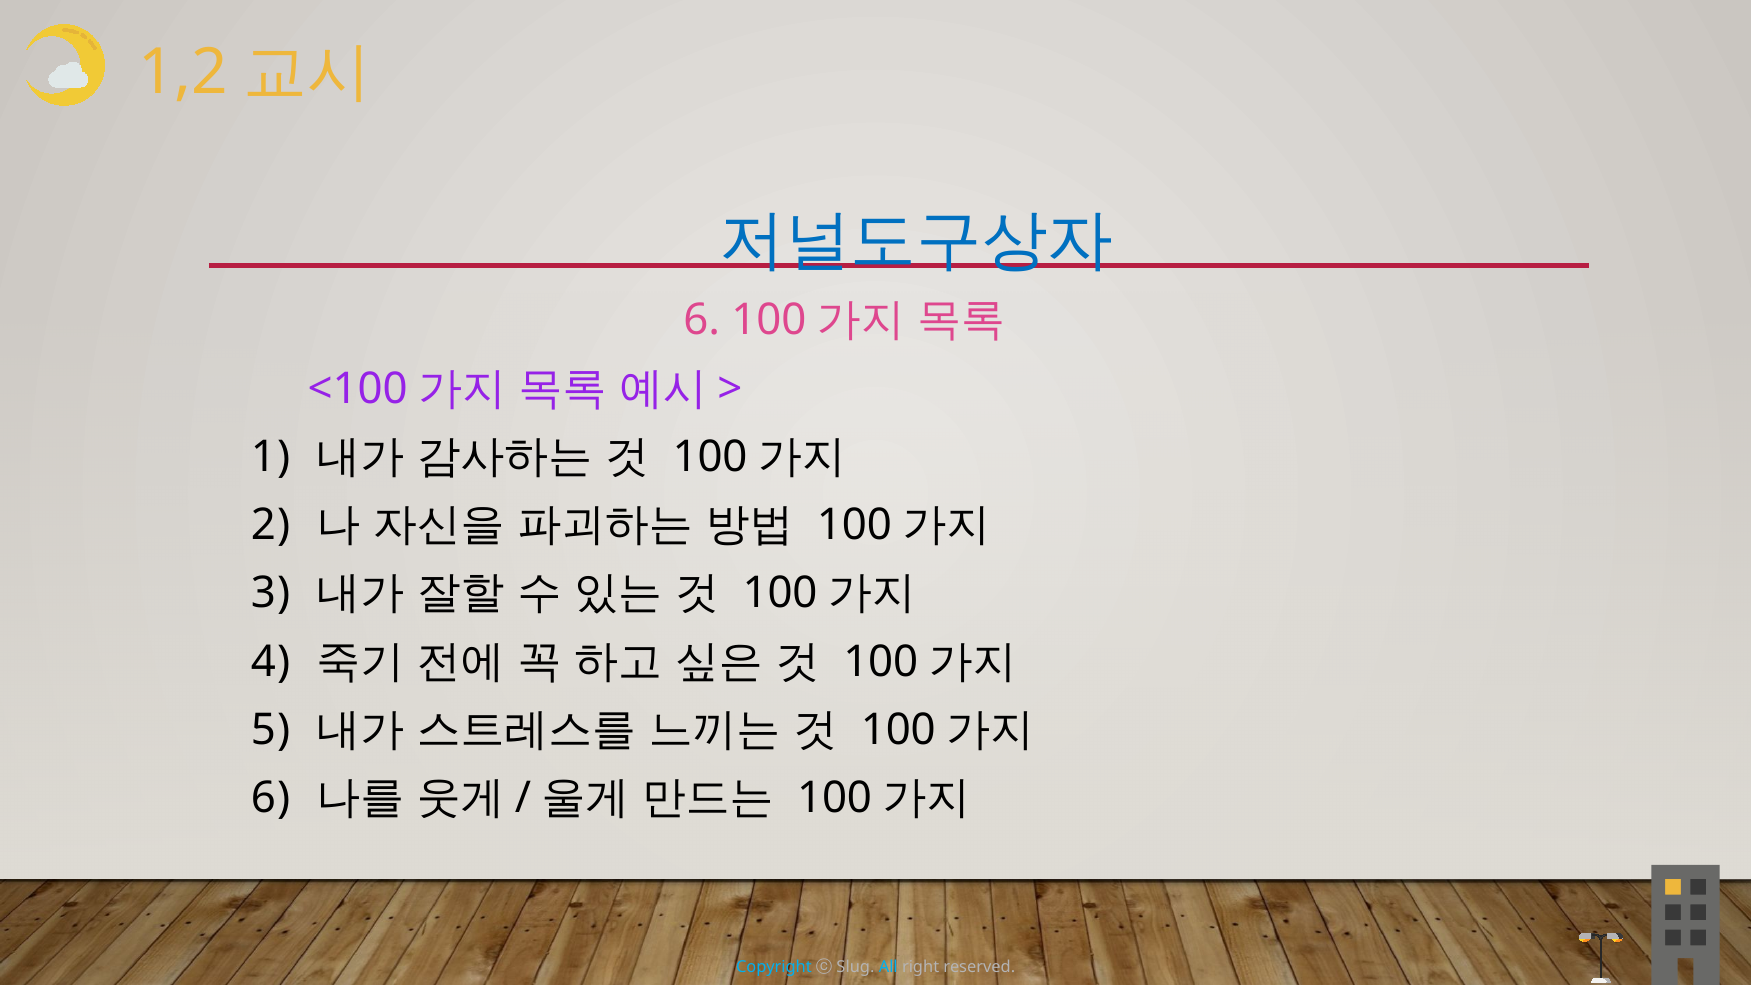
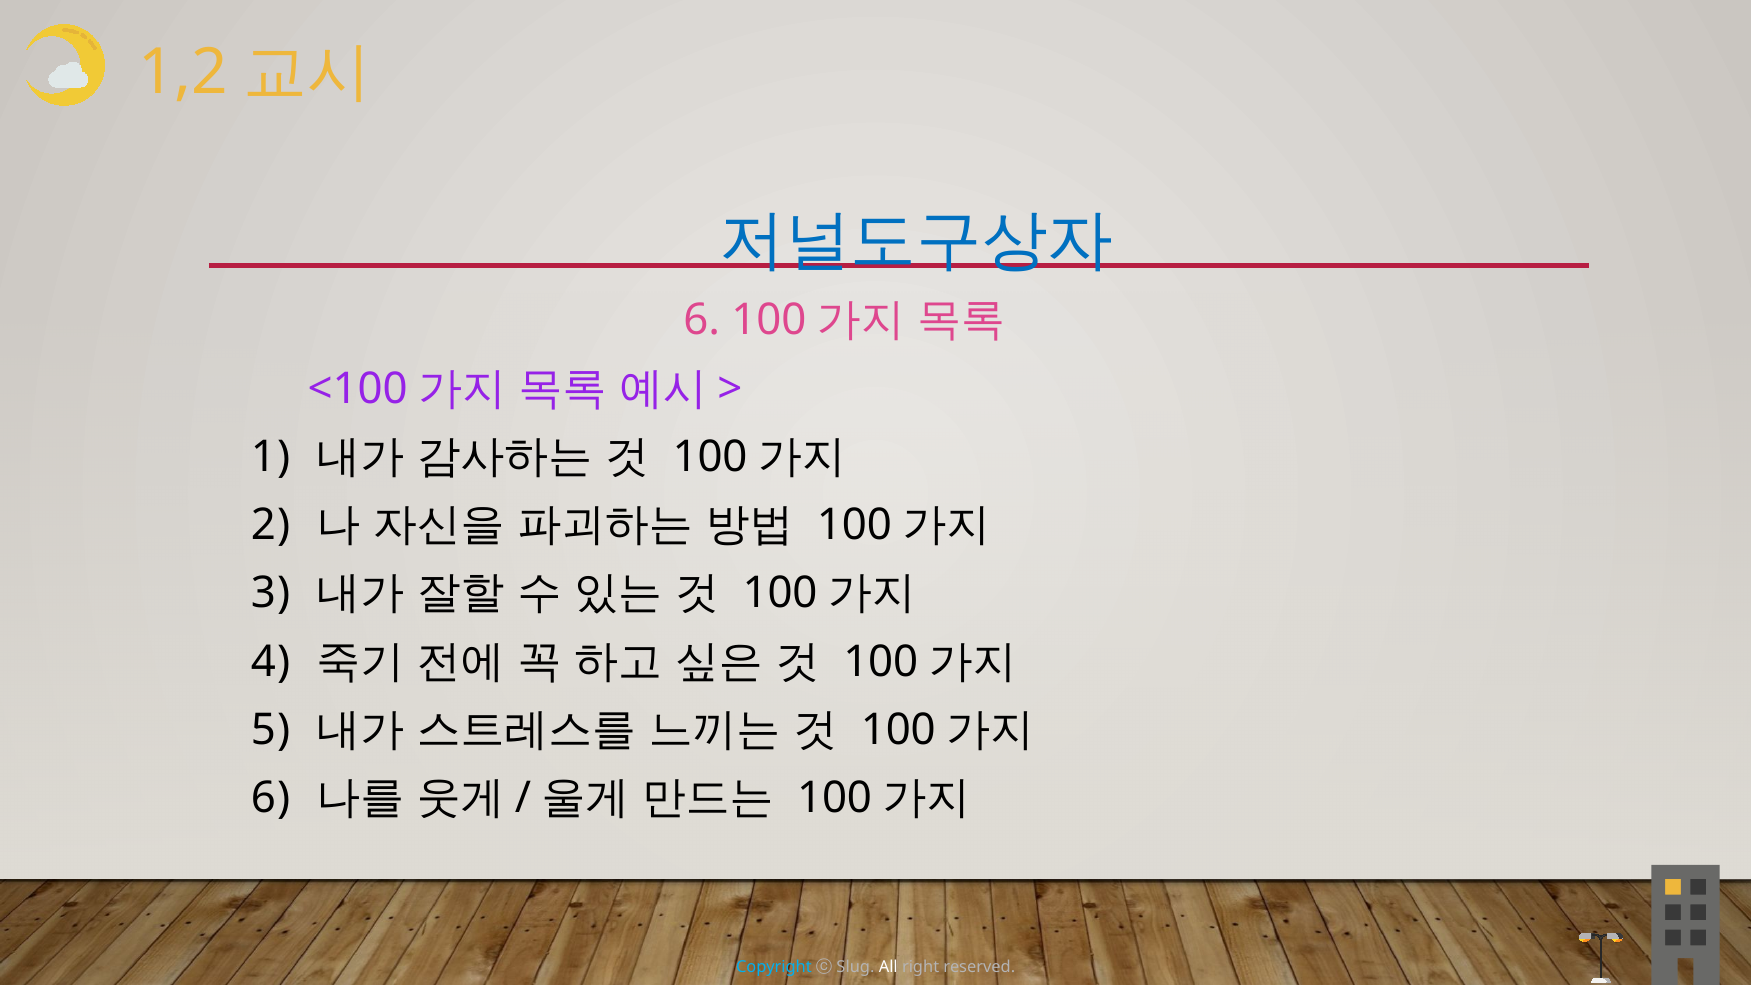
All colour: light blue -> white (888, 967)
